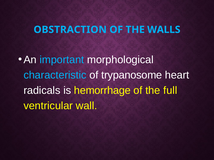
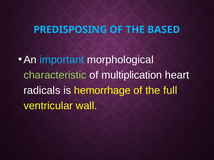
OBSTRACTION: OBSTRACTION -> PREDISPOSING (70, 30)
WALLS: WALLS -> BASED (164, 30)
characteristic colour: light blue -> light green (55, 75)
trypanosome: trypanosome -> multiplication (132, 75)
